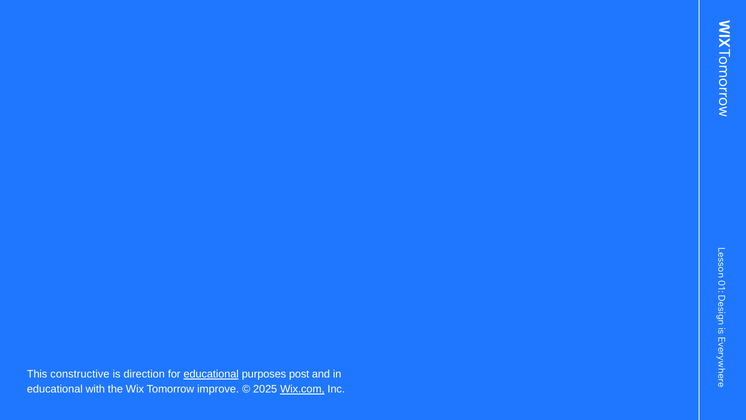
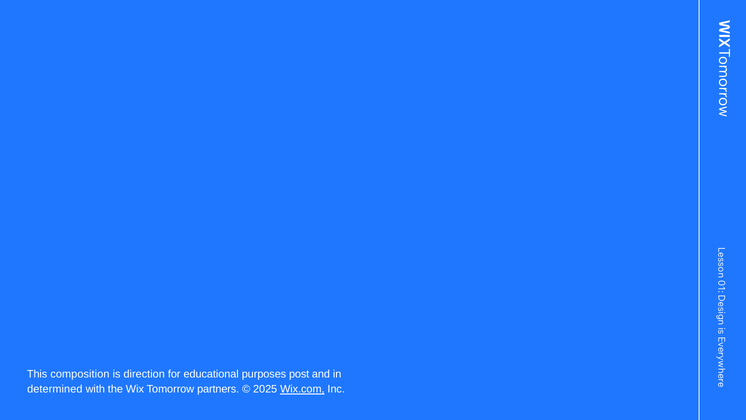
constructive: constructive -> composition (80, 374)
educational underline: present -> none (211, 374)
educational: educational -> determined (55, 389)
improve: improve -> partners (218, 389)
